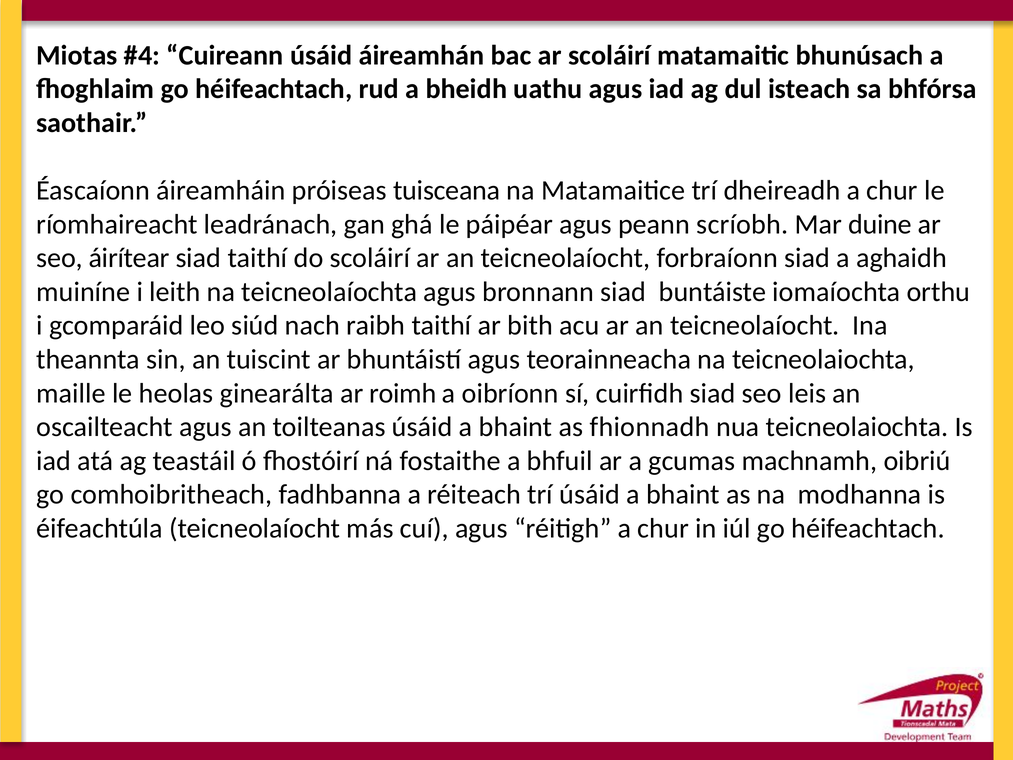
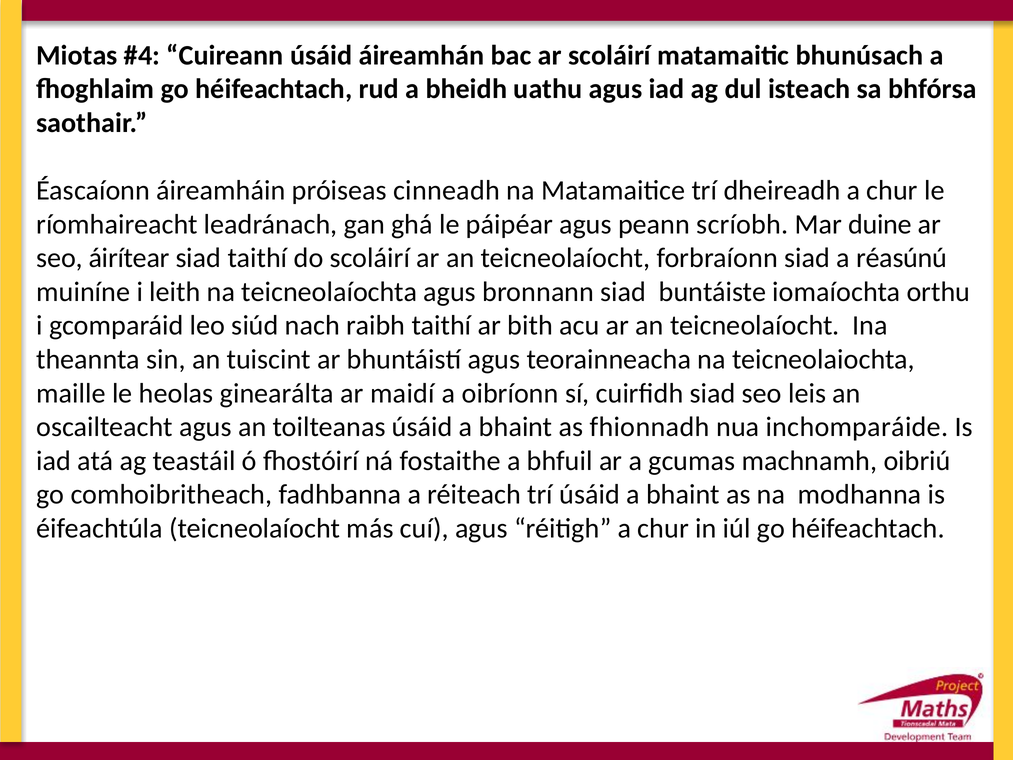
tuisceana: tuisceana -> cinneadh (447, 190)
aghaidh: aghaidh -> réasúnú (902, 258)
roimh: roimh -> maidí (403, 393)
nua teicneolaiochta: teicneolaiochta -> inchomparáide (857, 427)
